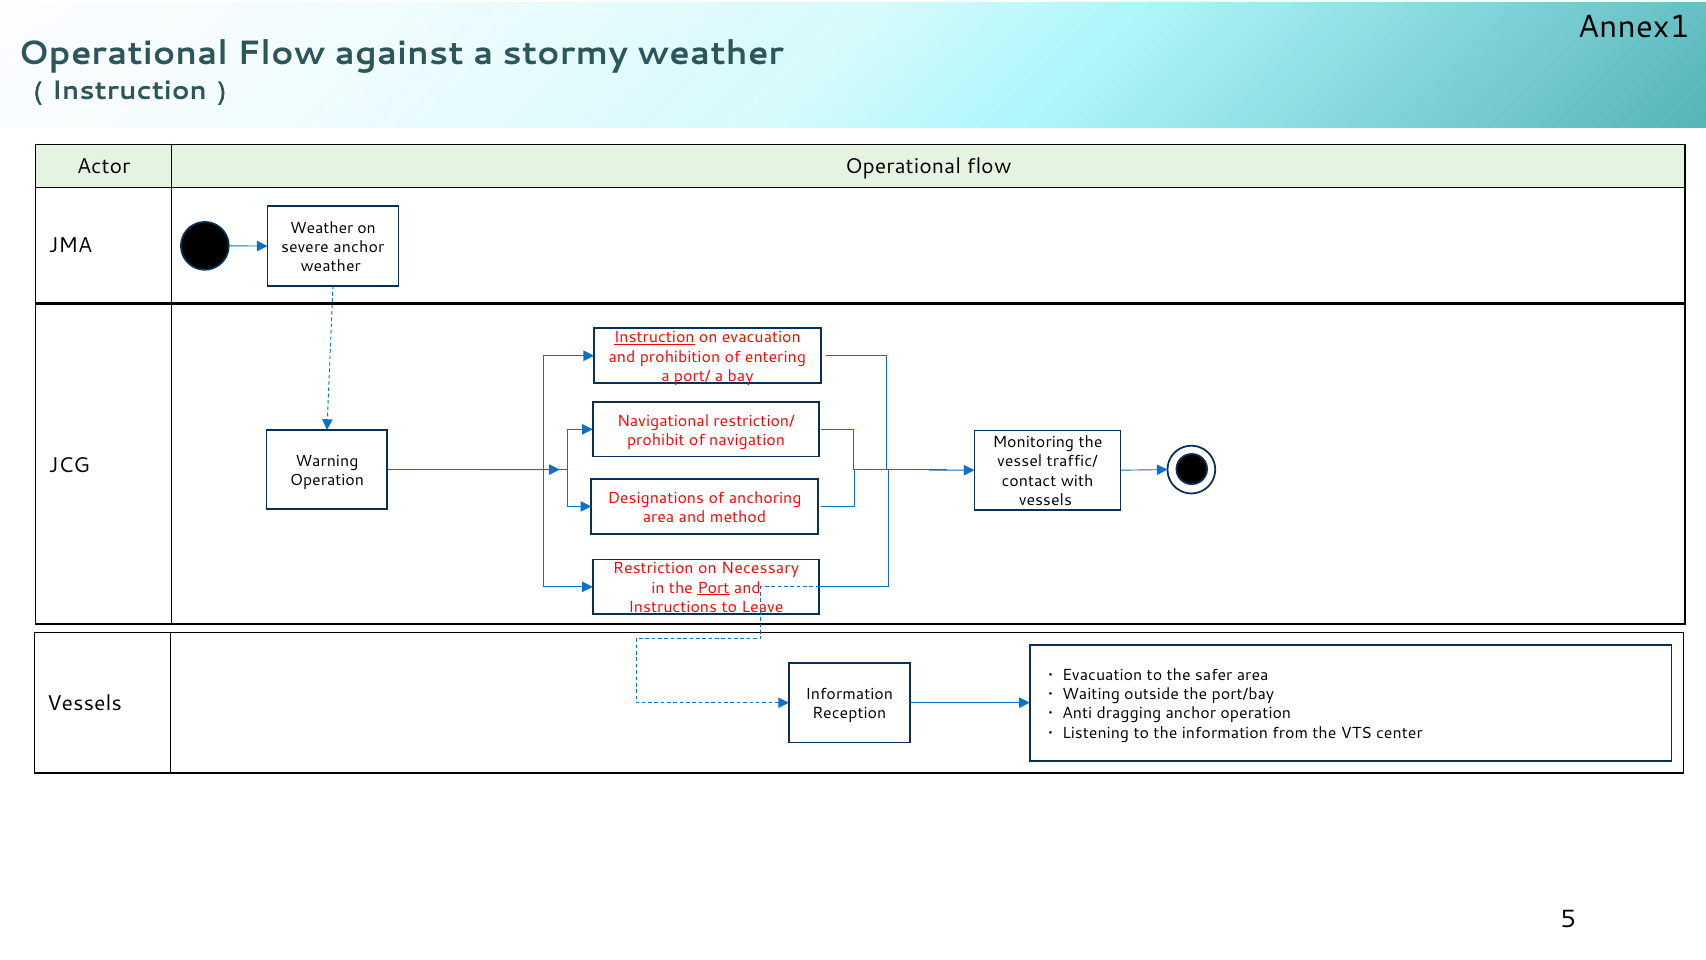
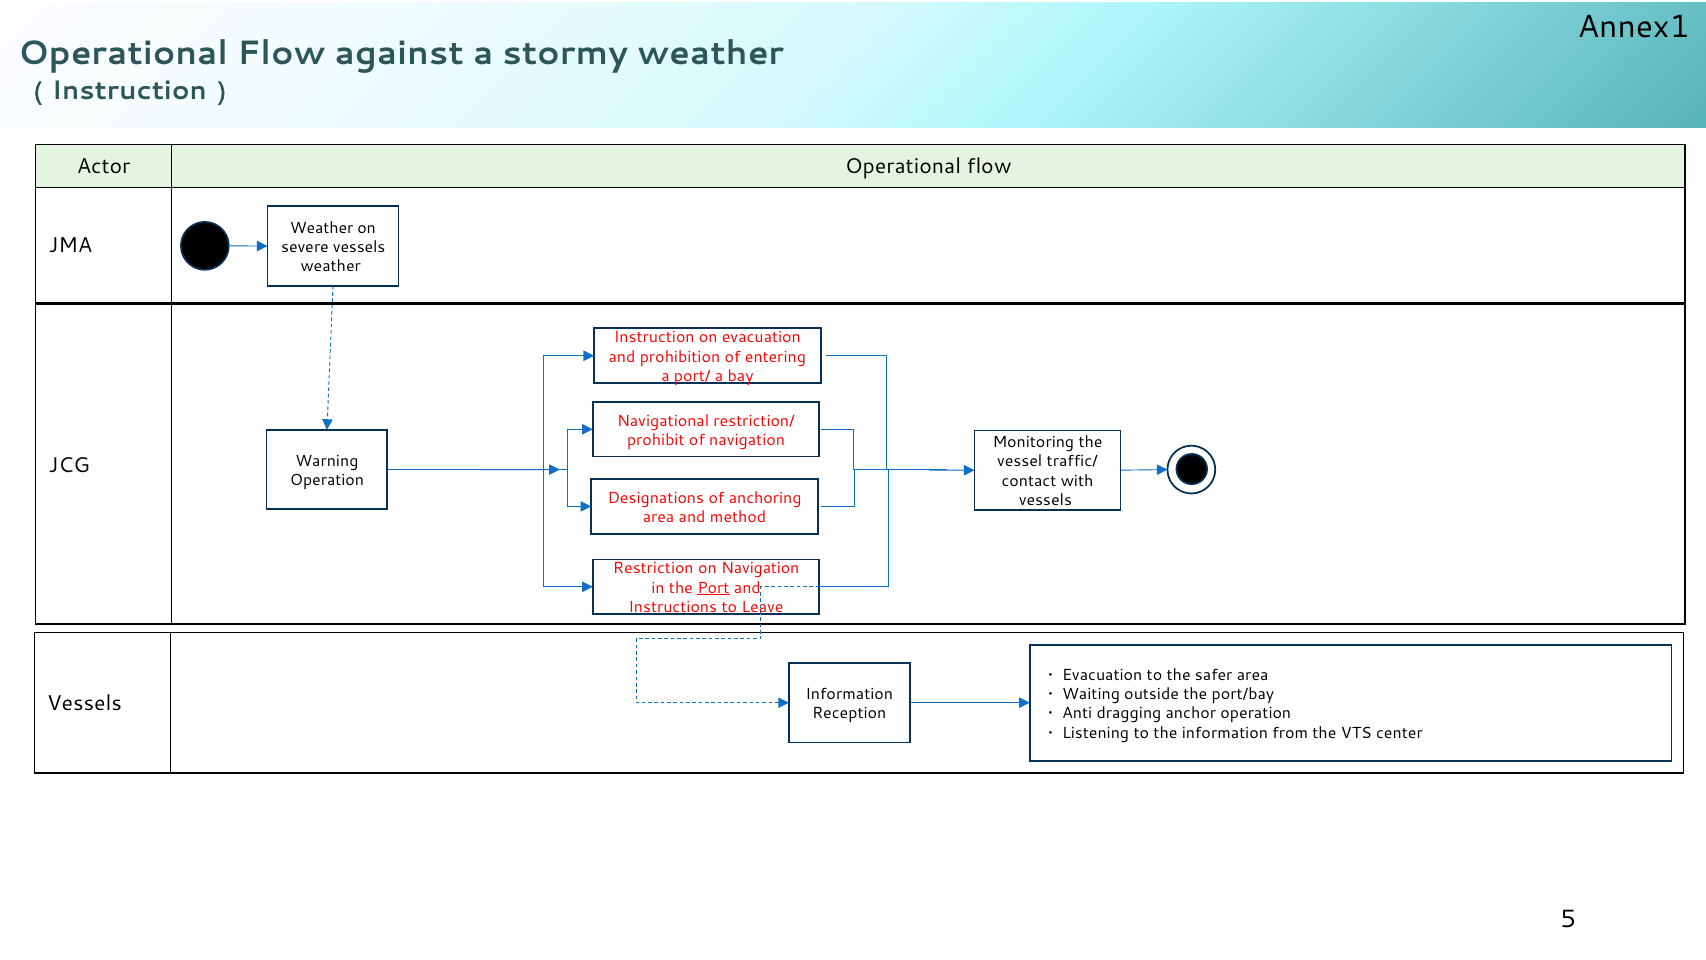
severe anchor: anchor -> vessels (359, 247)
Instruction underline: present -> none (654, 337)
on Necessary: Necessary -> Navigation (760, 568)
